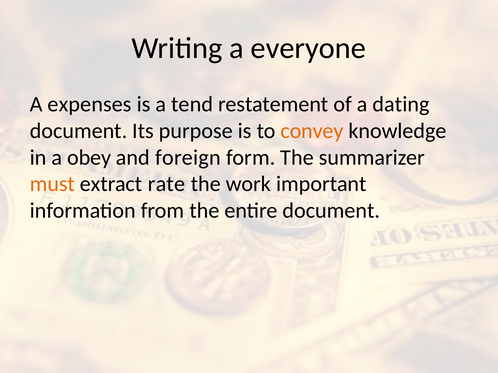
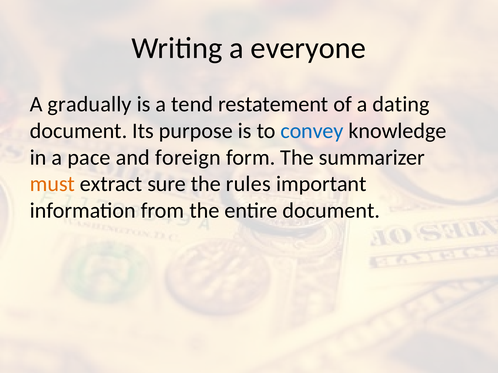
expenses: expenses -> gradually (90, 104)
convey colour: orange -> blue (312, 131)
obey: obey -> pace (89, 158)
rate: rate -> sure (167, 184)
work: work -> rules (248, 184)
